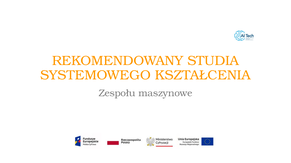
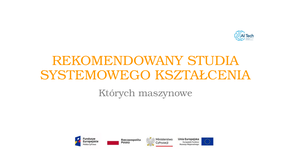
Zespołu: Zespołu -> Których (117, 94)
